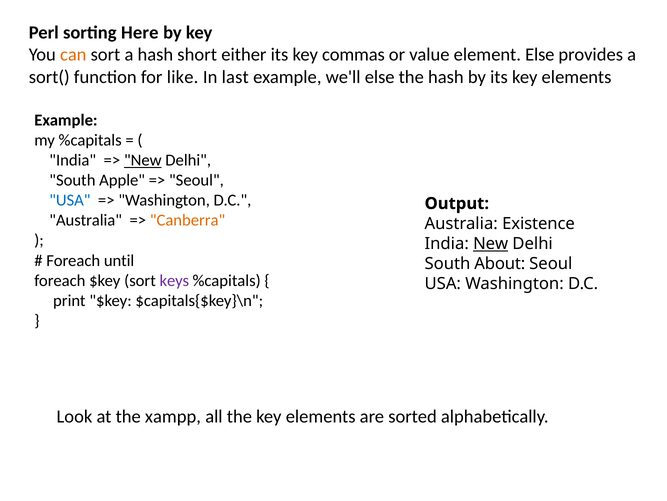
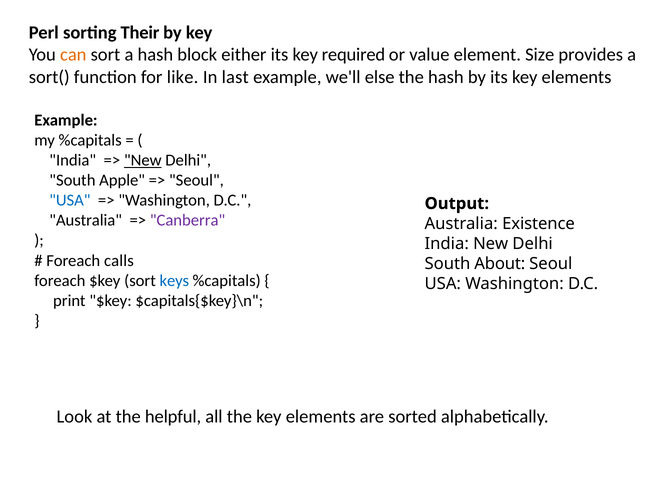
Here: Here -> Their (140, 32)
short: short -> block (197, 55)
commas: commas -> required (353, 55)
element Else: Else -> Size (540, 55)
Canberra colour: orange -> purple (188, 220)
New underline: present -> none (491, 243)
until: until -> calls (119, 260)
keys colour: purple -> blue (174, 280)
xampp: xampp -> helpful (173, 416)
